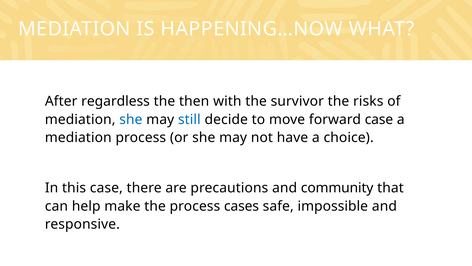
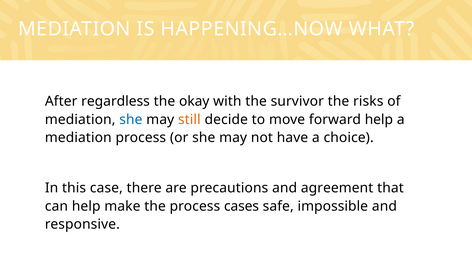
then: then -> okay (194, 101)
still colour: blue -> orange (189, 119)
forward case: case -> help (379, 119)
community: community -> agreement (337, 188)
